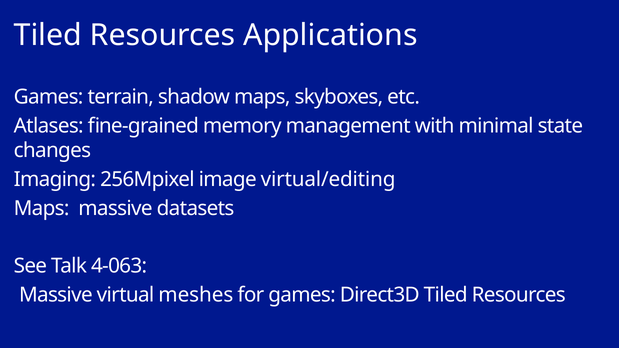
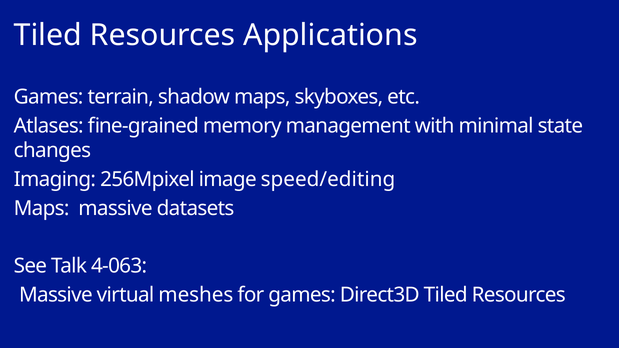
virtual/editing: virtual/editing -> speed/editing (328, 179)
